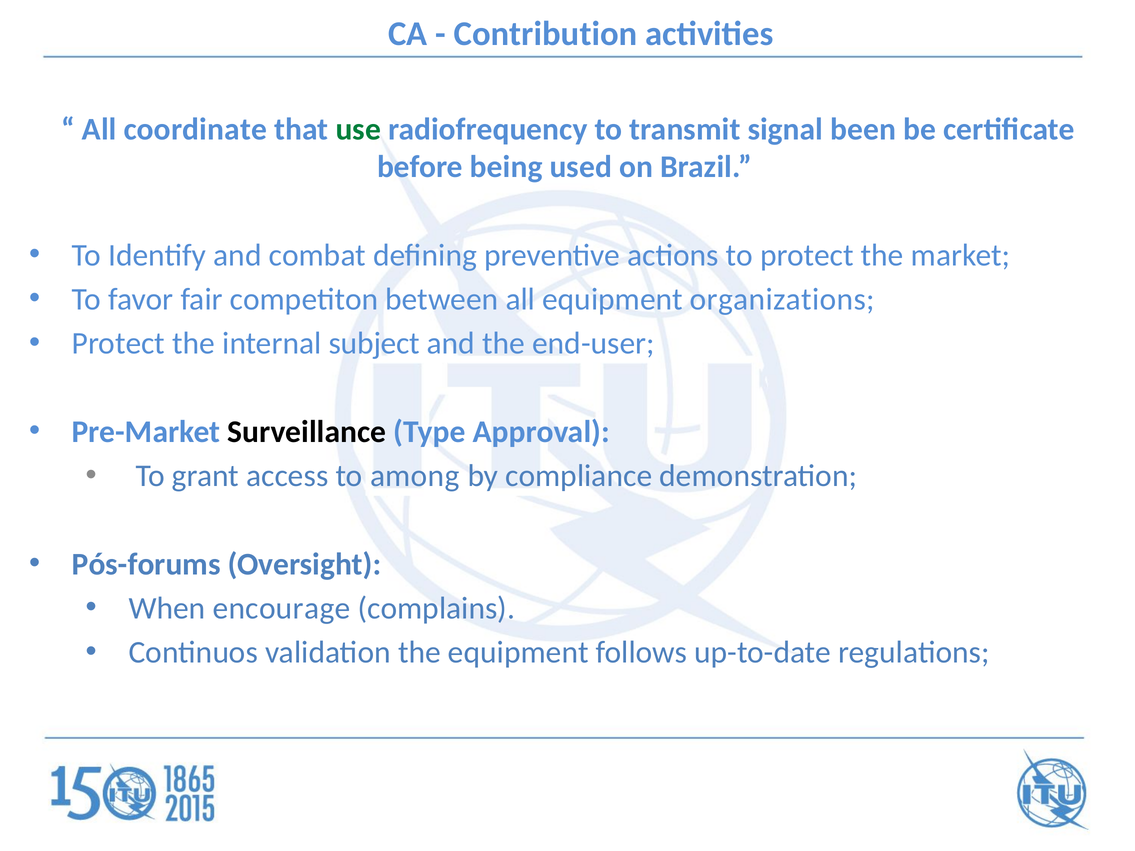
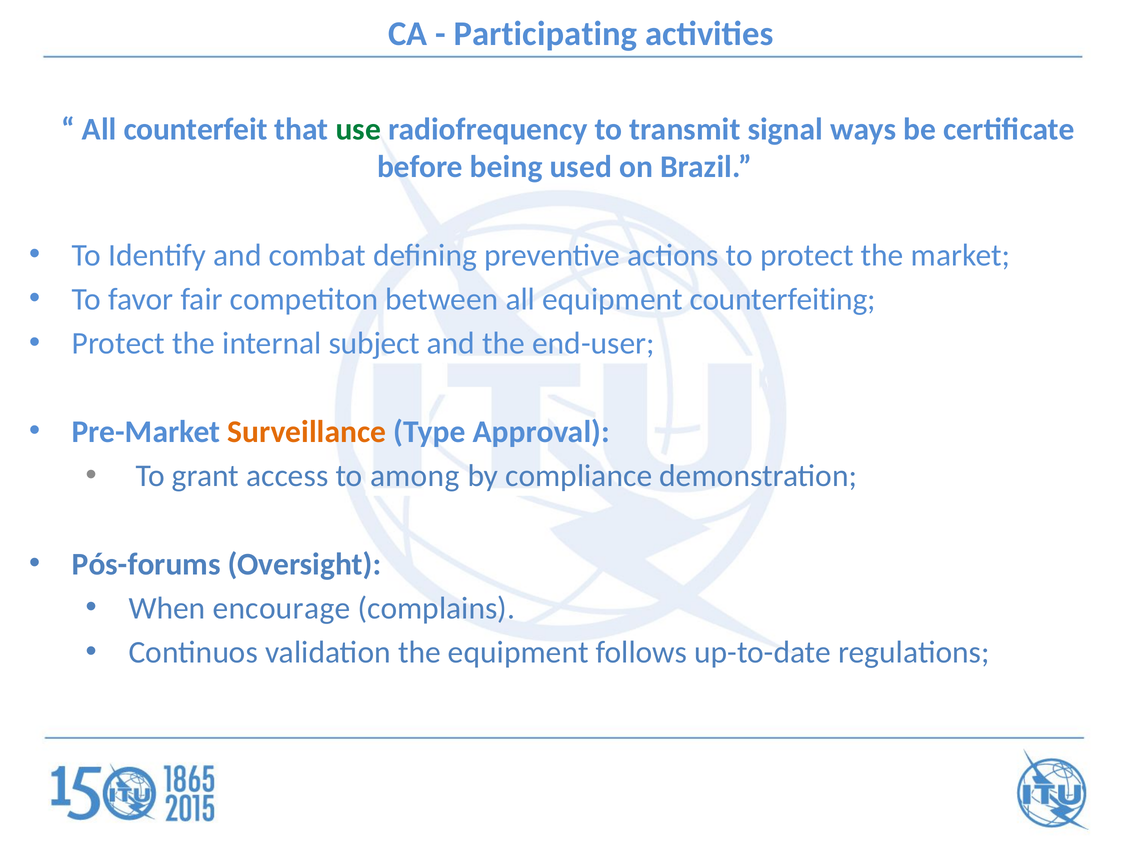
Contribution: Contribution -> Participating (546, 34)
coordinate: coordinate -> counterfeit (195, 129)
been: been -> ways (863, 129)
organizations: organizations -> counterfeiting (783, 299)
Surveillance colour: black -> orange (307, 432)
